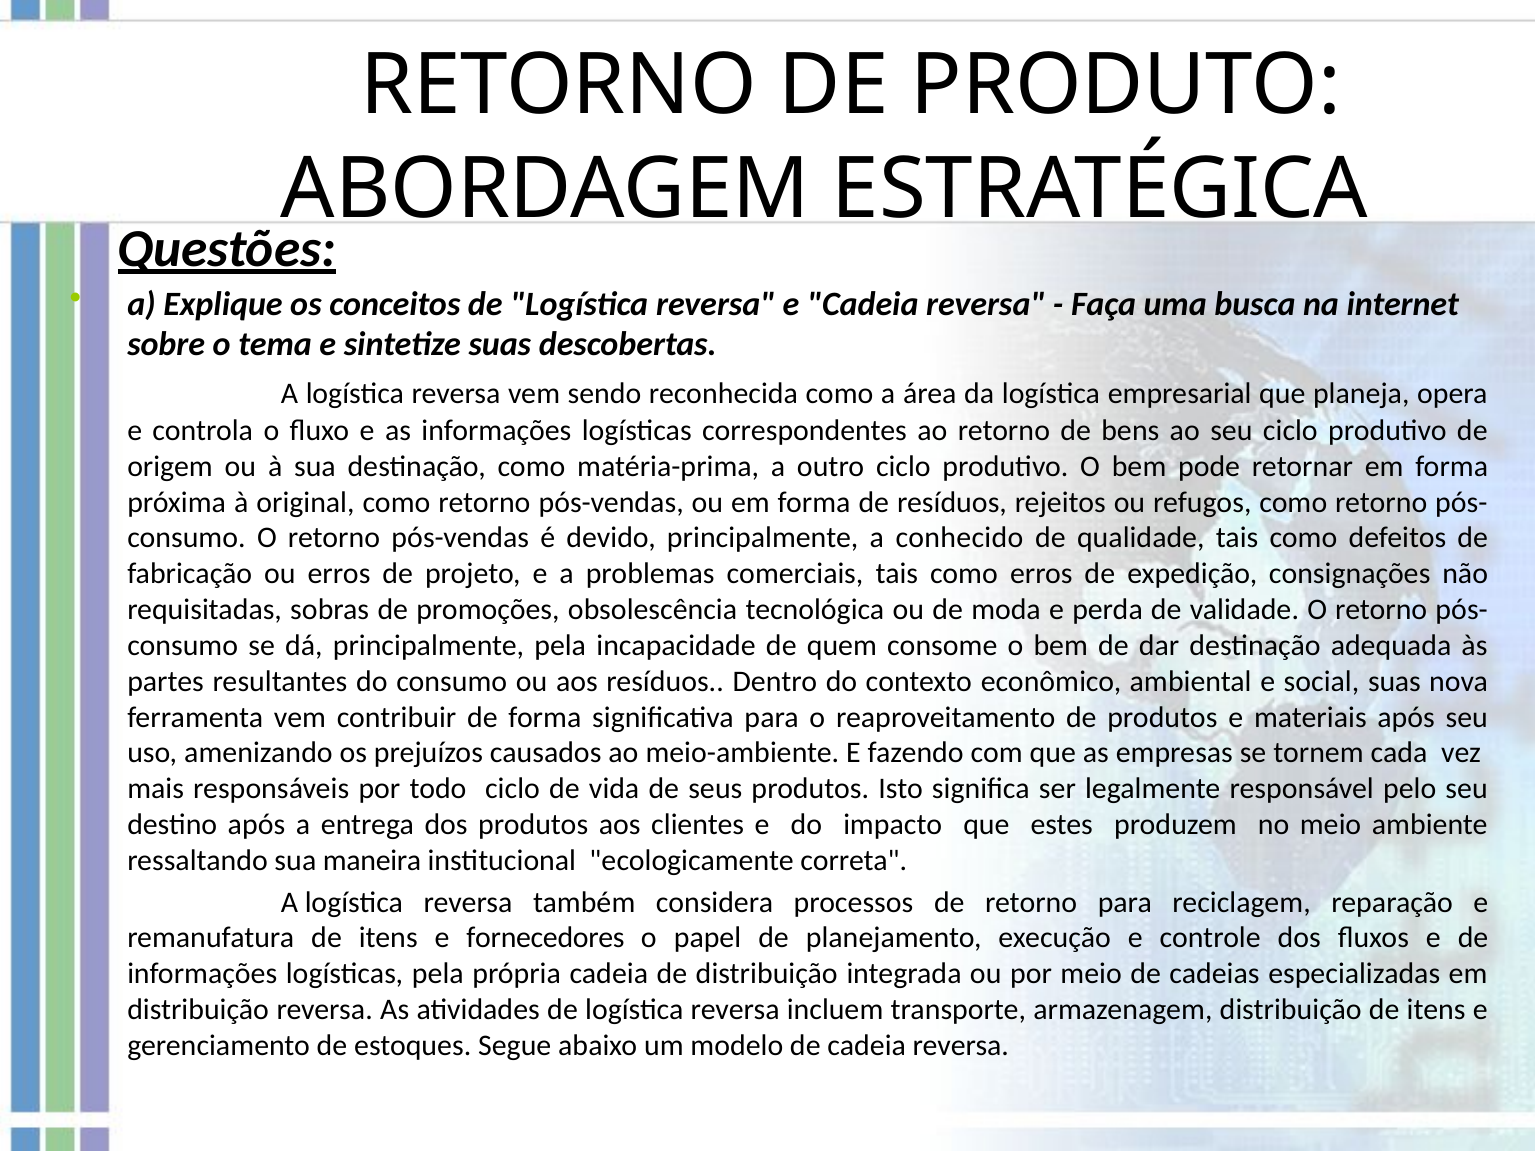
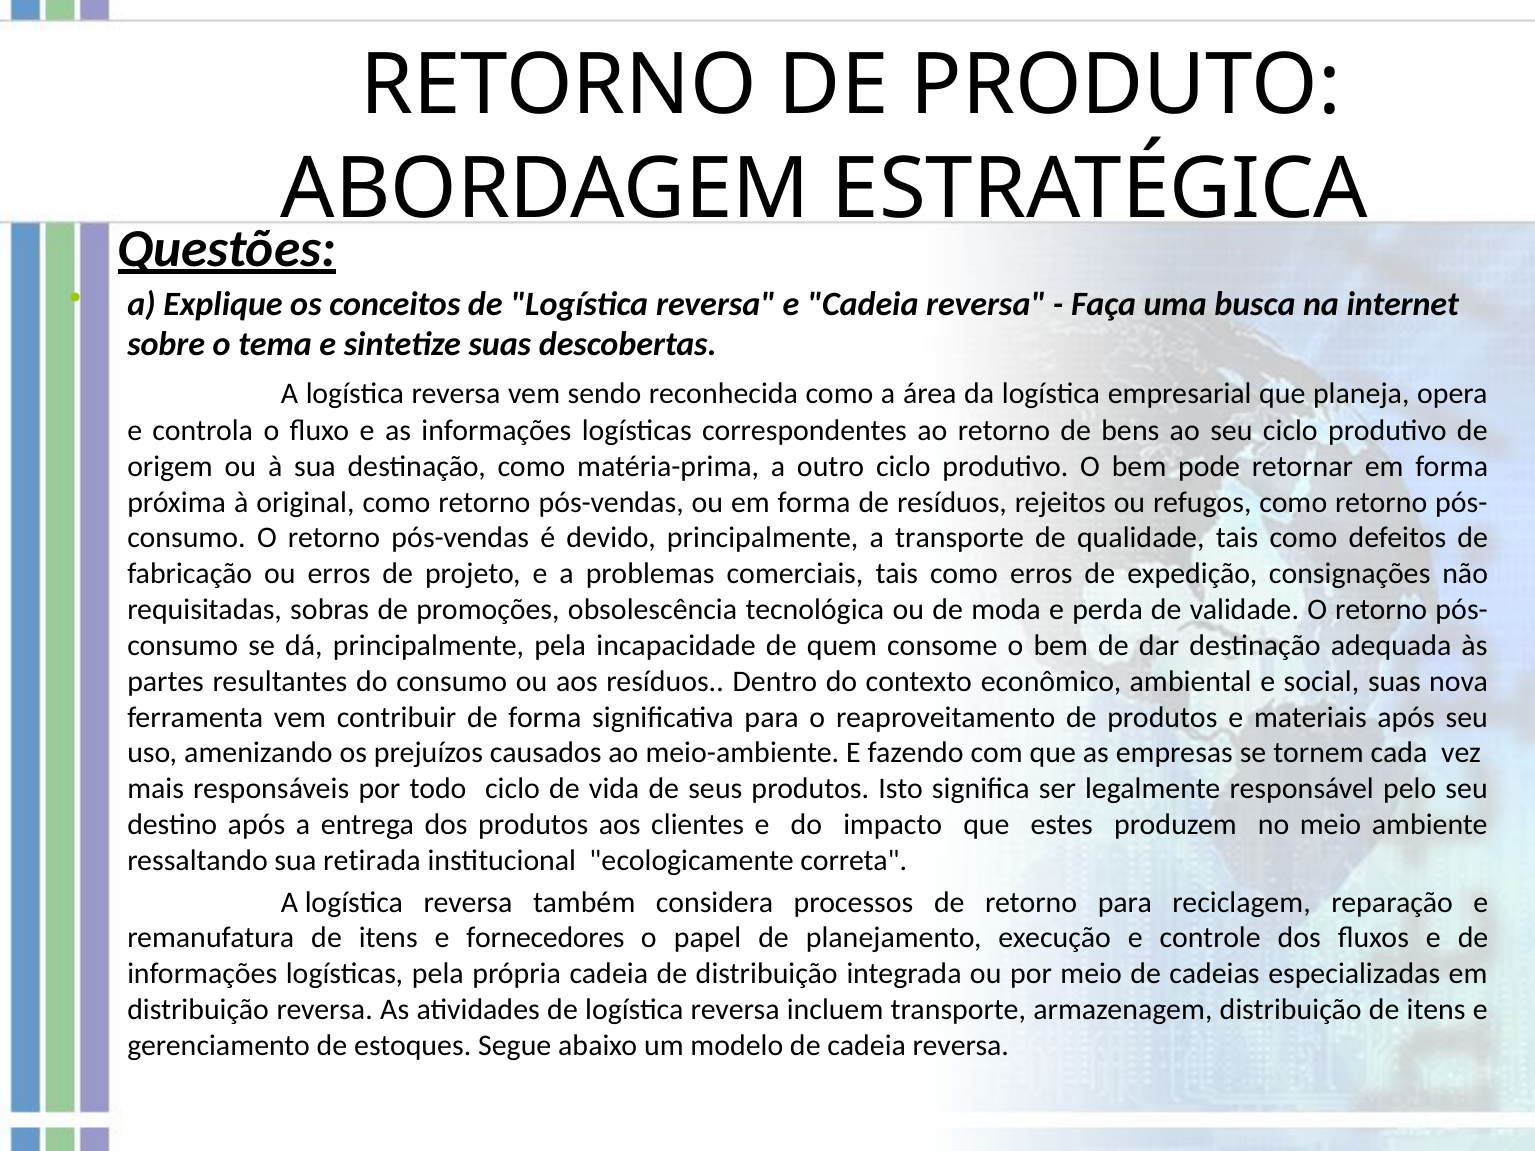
a conhecido: conhecido -> transporte (960, 538)
maneira: maneira -> retirada (372, 861)
